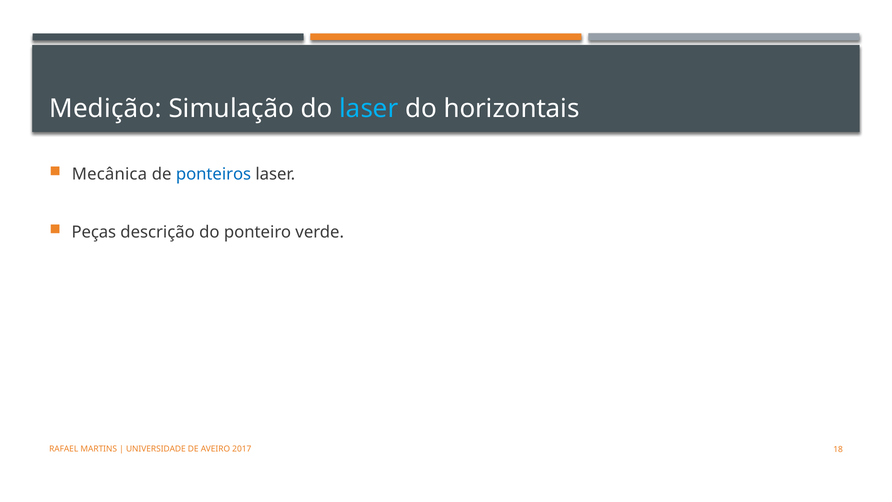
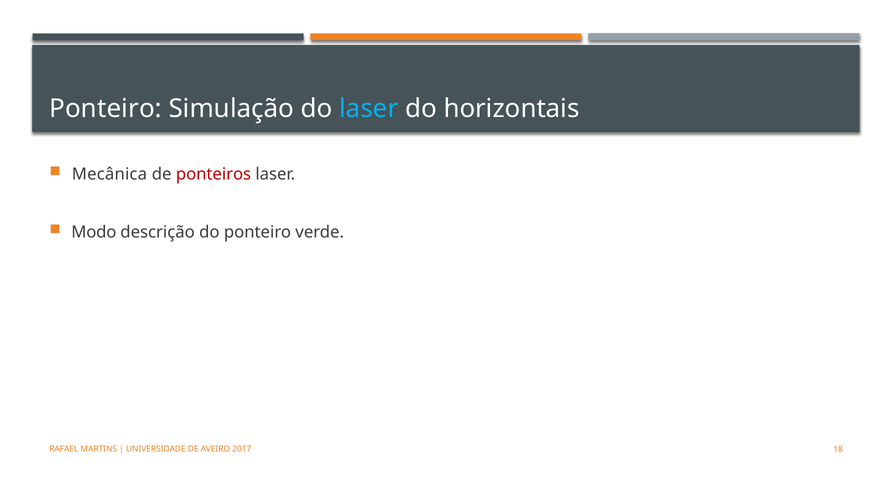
Medição: Medição -> Ponteiro (106, 108)
ponteiros colour: blue -> red (213, 174)
Peças: Peças -> Modo (94, 232)
